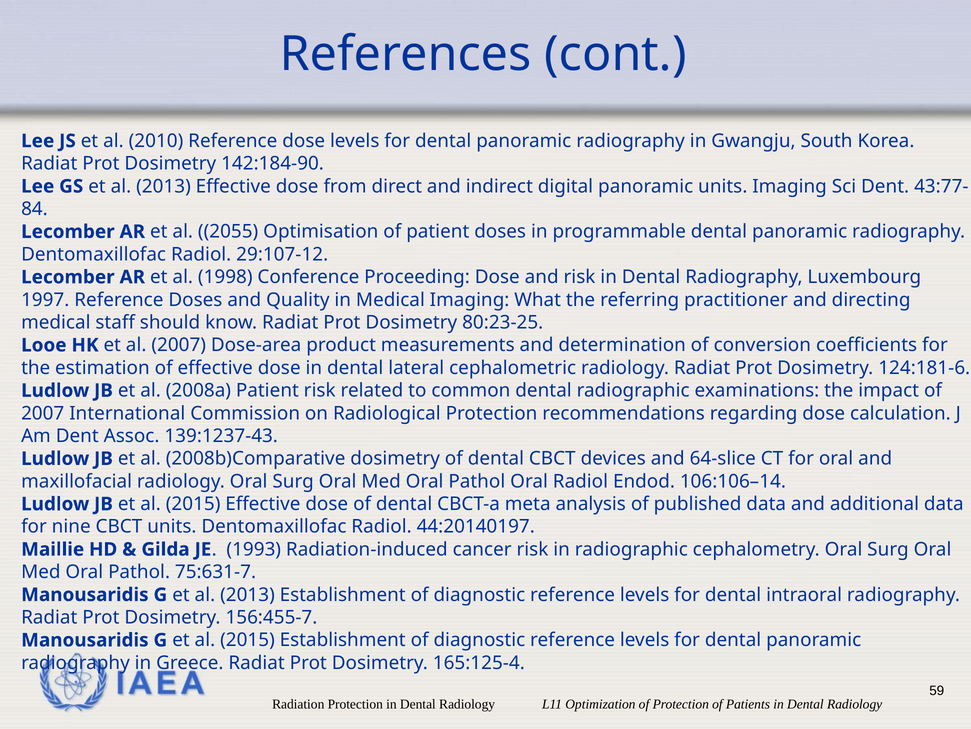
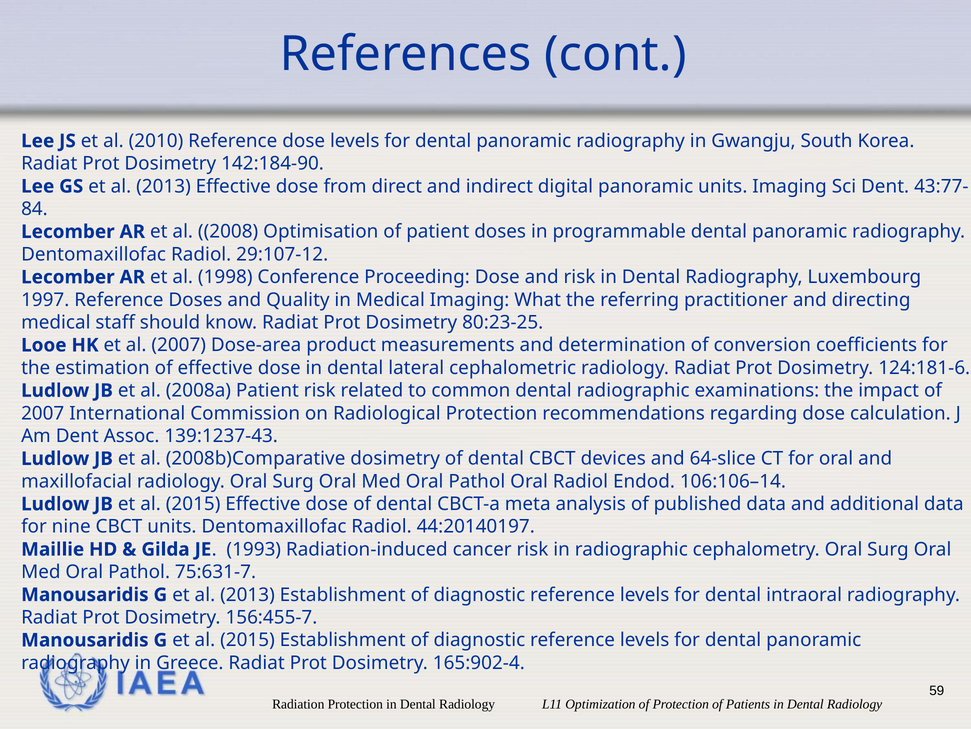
2055: 2055 -> 2008 (228, 232)
165:125-4: 165:125-4 -> 165:902-4 (479, 662)
